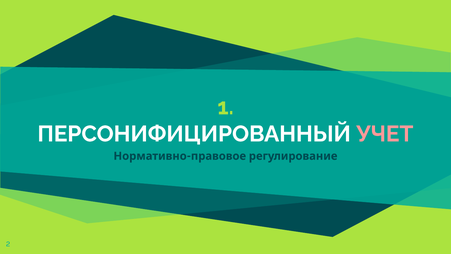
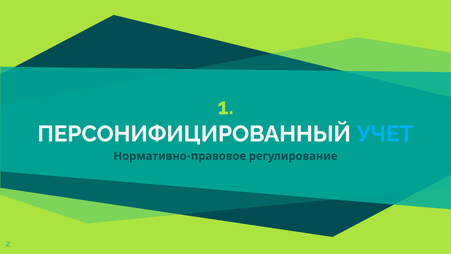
УЧЕТ colour: pink -> light blue (385, 134)
